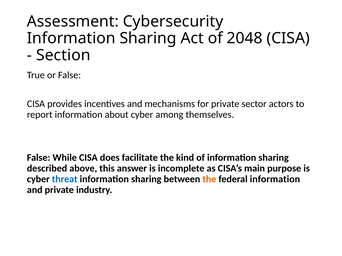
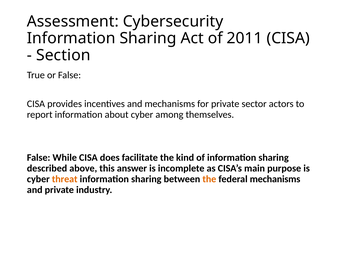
2048: 2048 -> 2011 (245, 38)
threat colour: blue -> orange (65, 179)
federal information: information -> mechanisms (275, 179)
